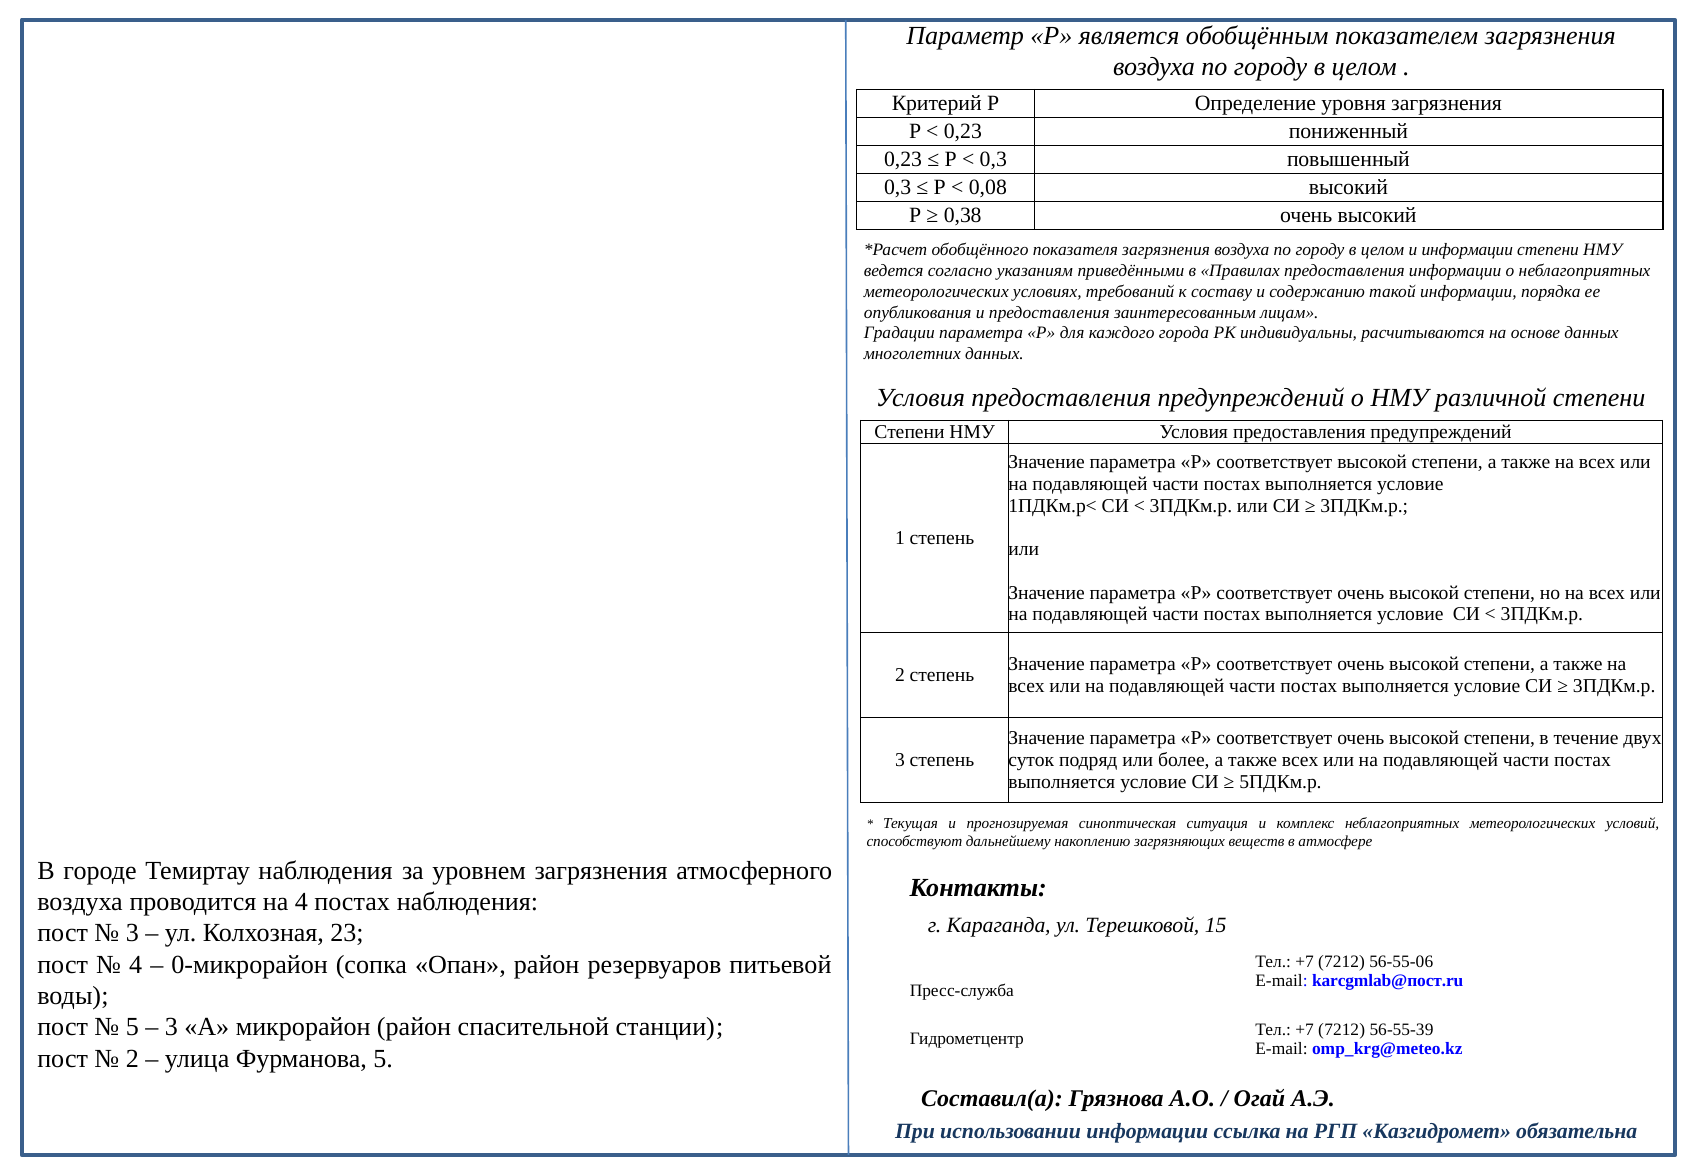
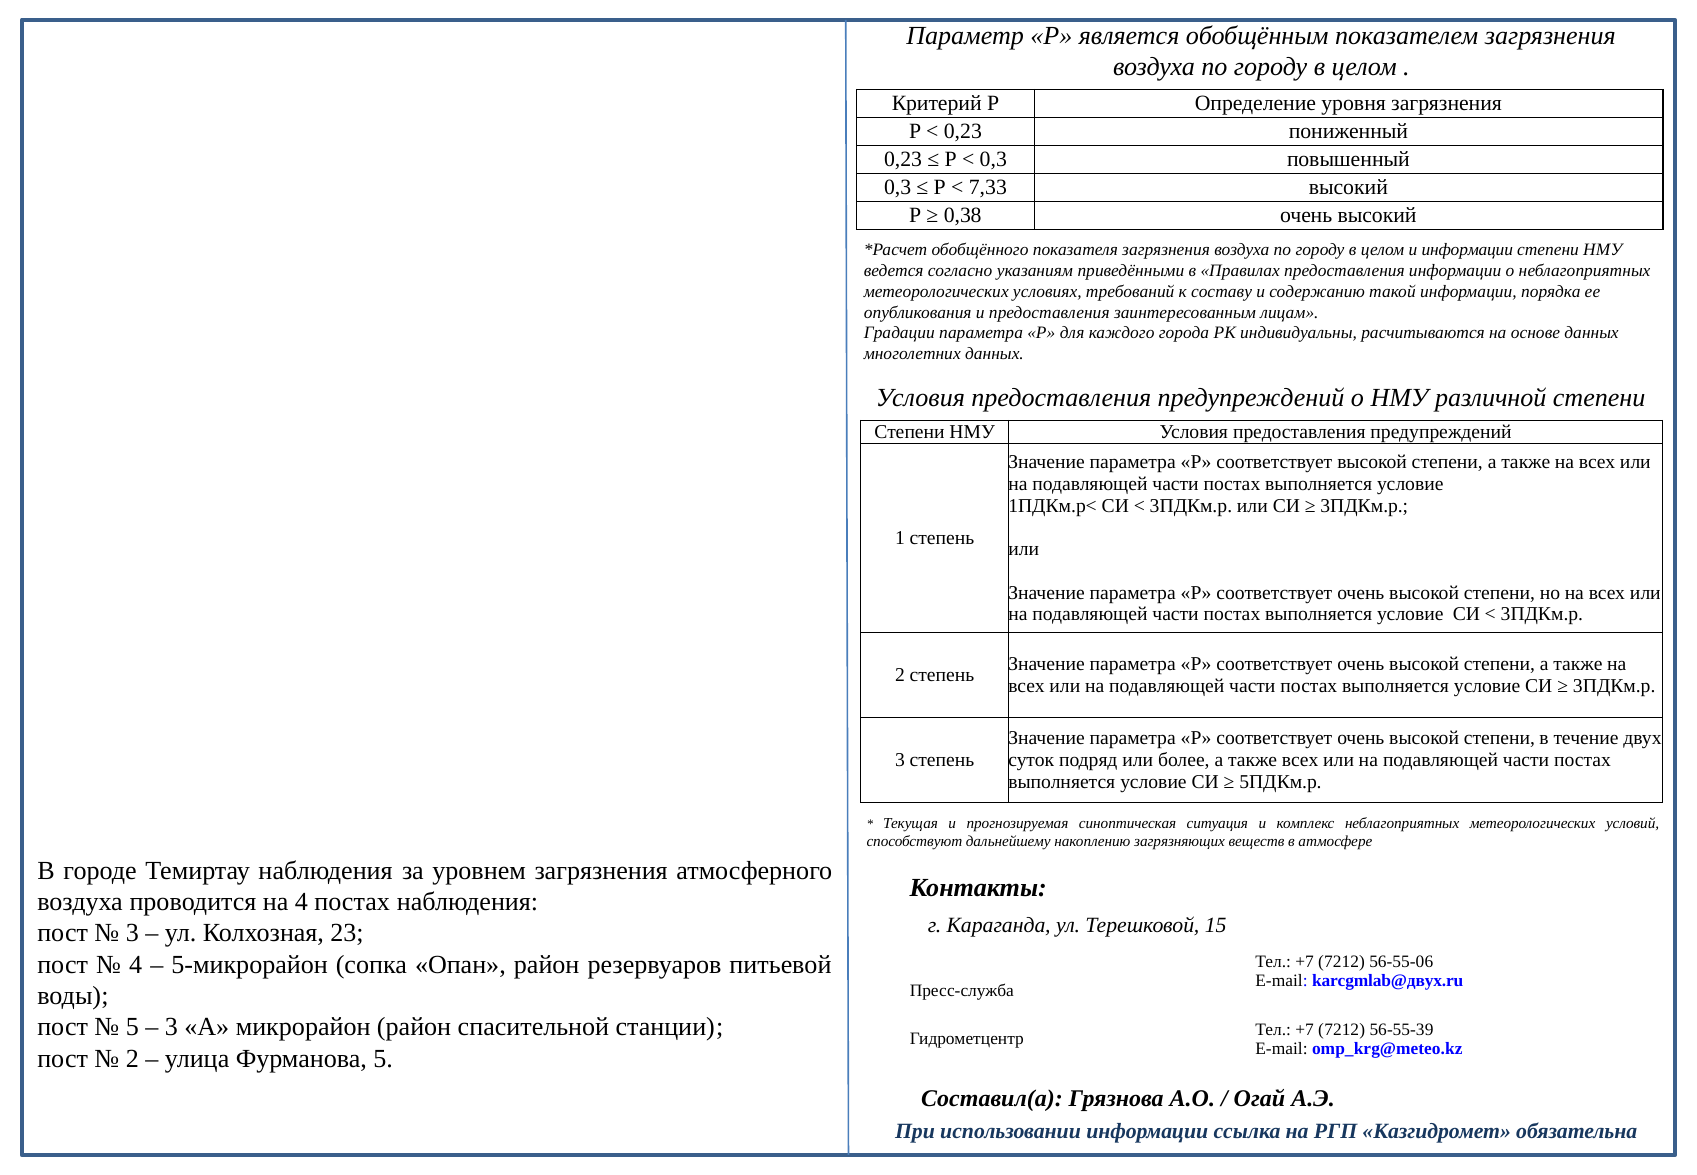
0,08: 0,08 -> 7,33 (988, 187)
0-микрорайон: 0-микрорайон -> 5-микрорайон (250, 964)
karcgmlab@пост.ru: karcgmlab@пост.ru -> karcgmlab@двух.ru (1388, 981)
